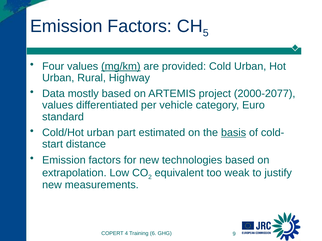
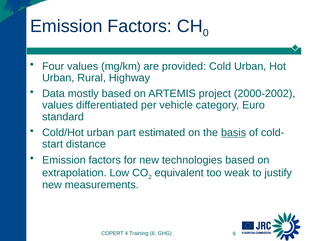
5: 5 -> 0 (206, 33)
mg/km underline: present -> none (121, 66)
2000-2077: 2000-2077 -> 2000-2002 (265, 94)
